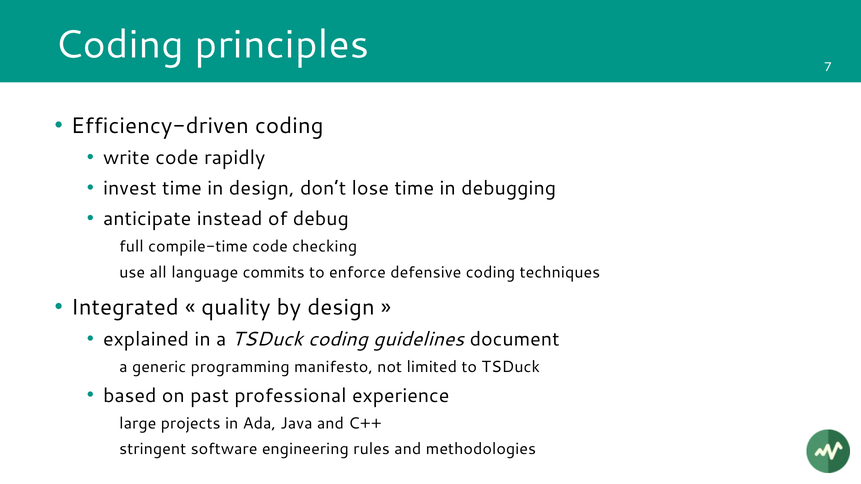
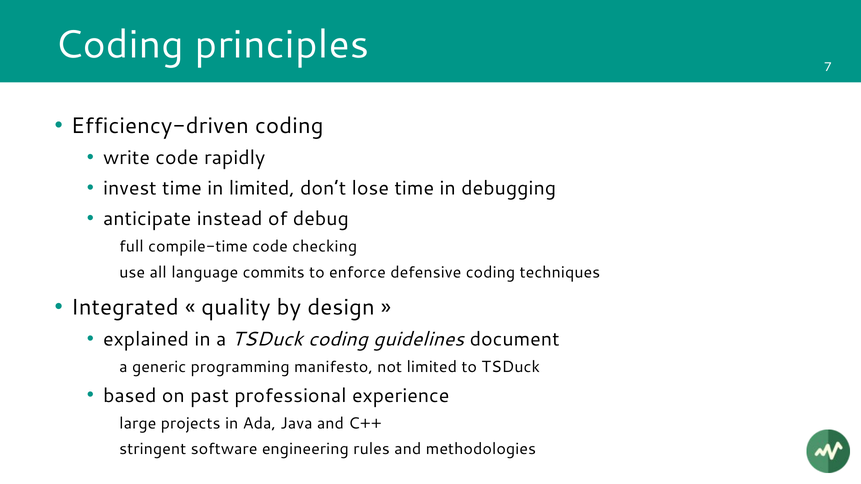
in design: design -> limited (262, 188)
